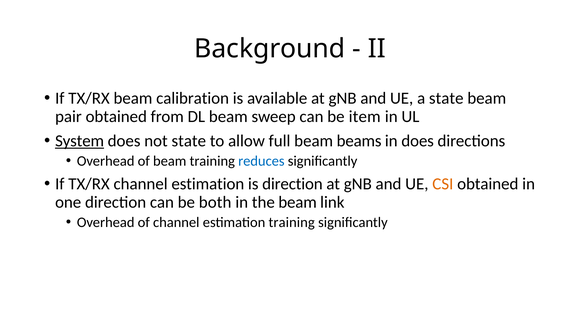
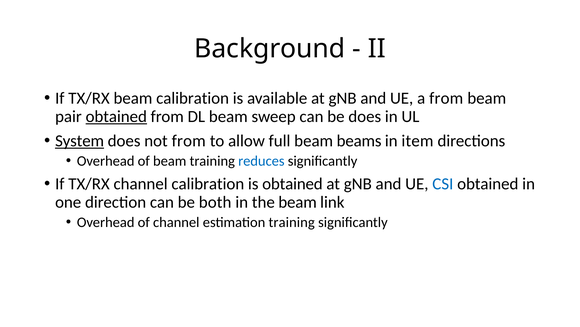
a state: state -> from (446, 98)
obtained underline: none -> present (116, 116)
be item: item -> does (365, 116)
not state: state -> from (189, 141)
in does: does -> item (417, 141)
TX/RX channel estimation: estimation -> calibration (208, 184)
is direction: direction -> obtained (292, 184)
CSI colour: orange -> blue (443, 184)
